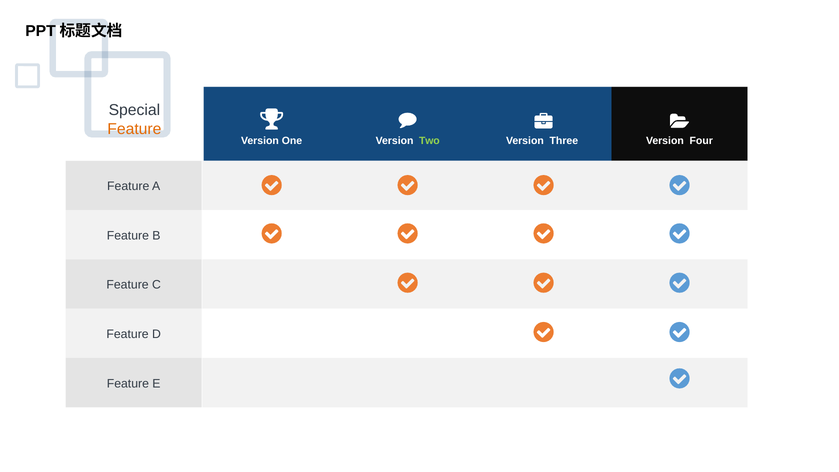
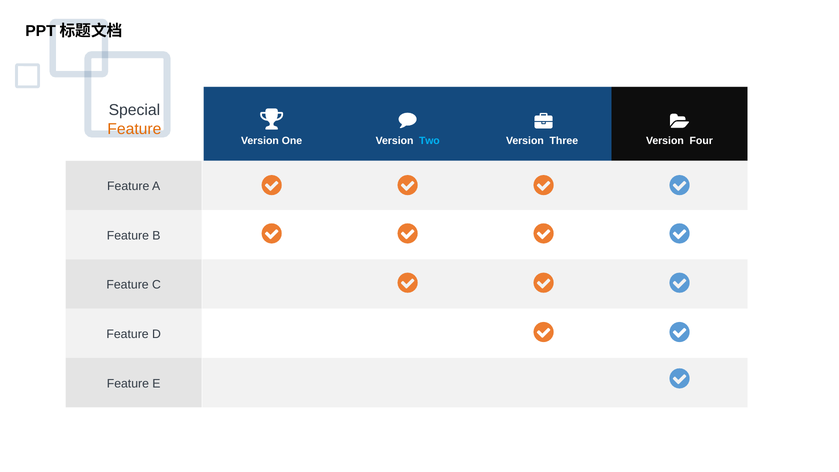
Two colour: light green -> light blue (429, 141)
